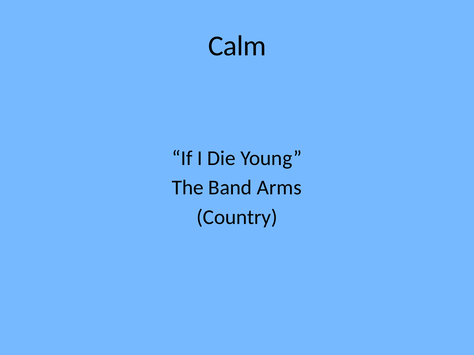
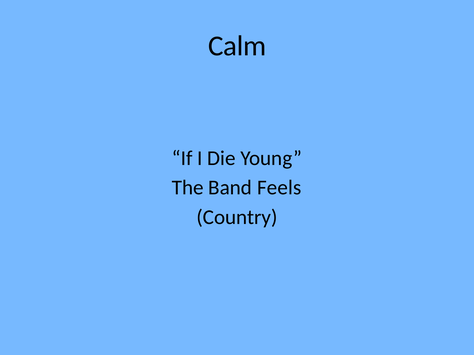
Arms: Arms -> Feels (279, 188)
